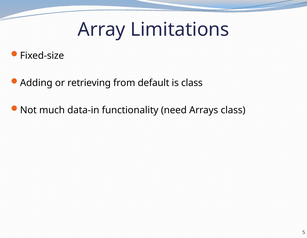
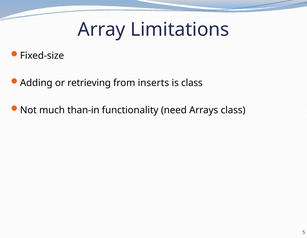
default: default -> inserts (153, 83)
data-in: data-in -> than-in (83, 110)
